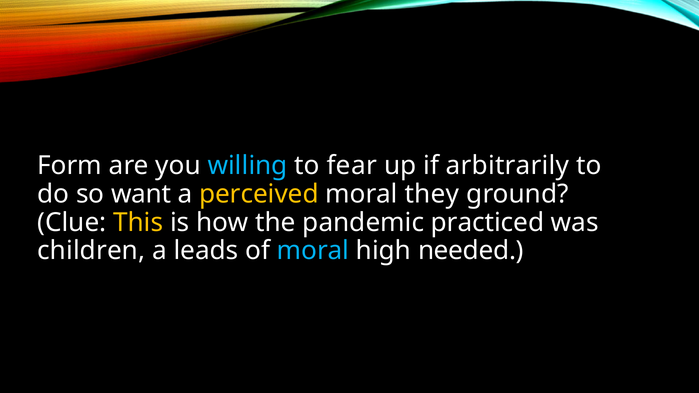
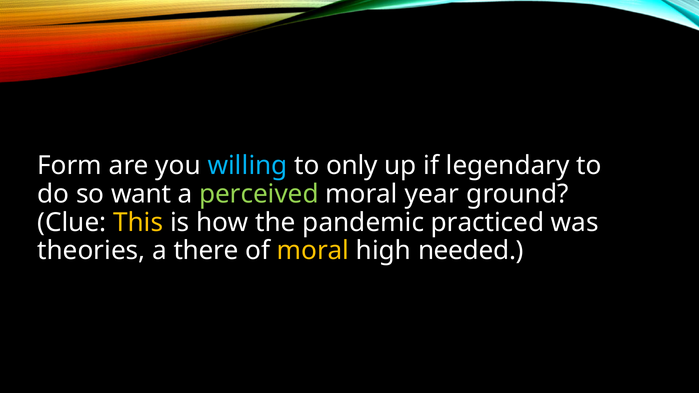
fear: fear -> only (352, 166)
arbitrarily: arbitrarily -> legendary (508, 166)
perceived colour: yellow -> light green (259, 194)
they: they -> year (432, 194)
children: children -> theories (91, 251)
leads: leads -> there (206, 251)
moral colour: light blue -> yellow (313, 251)
